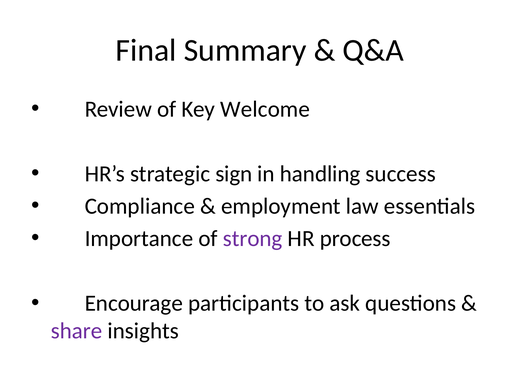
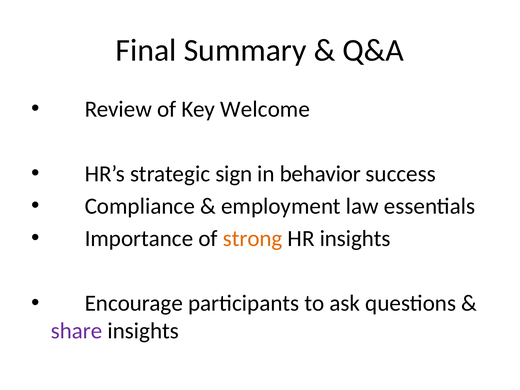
handling: handling -> behavior (320, 174)
strong colour: purple -> orange (253, 239)
HR process: process -> insights (355, 239)
